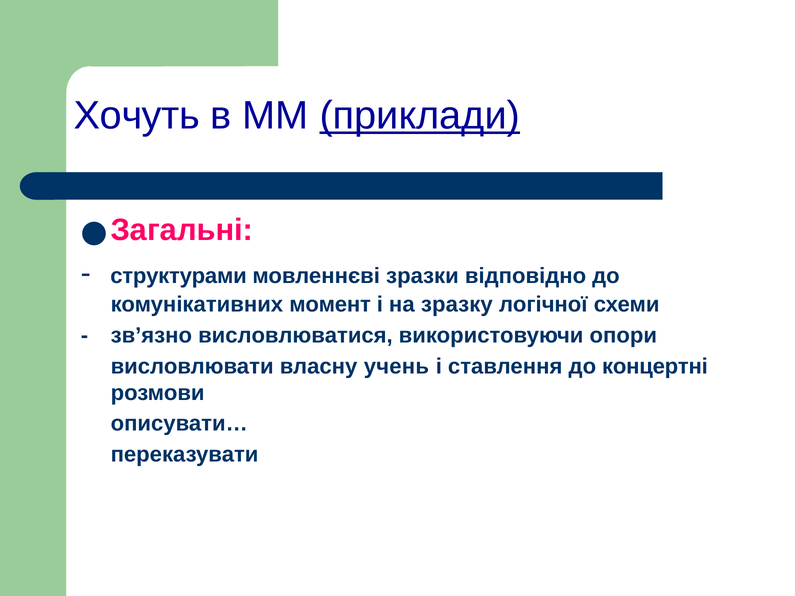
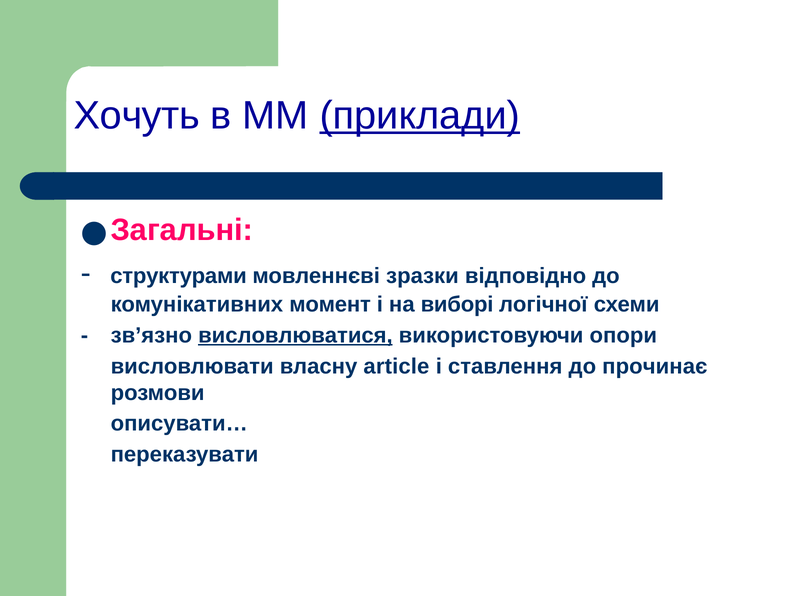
зразку: зразку -> виборі (457, 305)
висловлюватися underline: none -> present (295, 336)
учень: учень -> article (396, 366)
концертні: концертні -> прочинає (655, 366)
